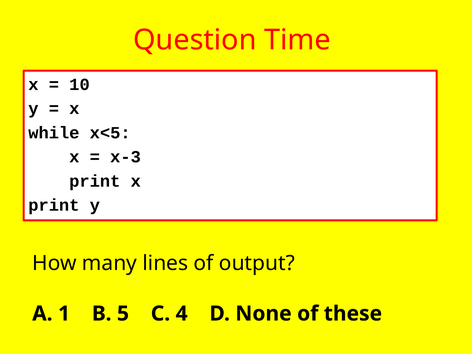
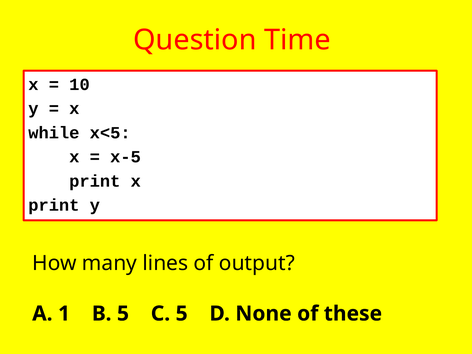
x-3: x-3 -> x-5 (125, 157)
C 4: 4 -> 5 (182, 314)
